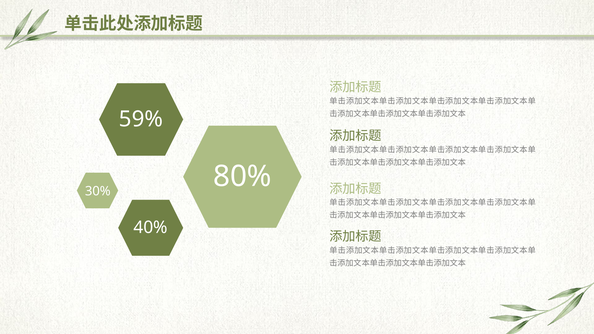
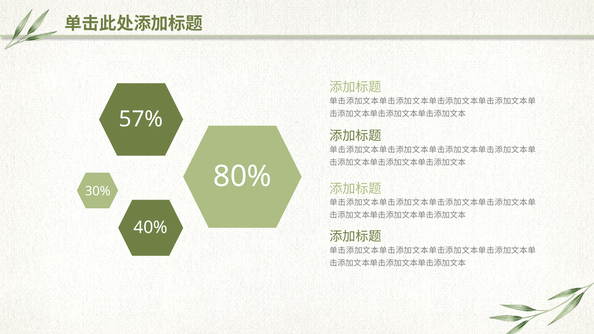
59%: 59% -> 57% (141, 119)
